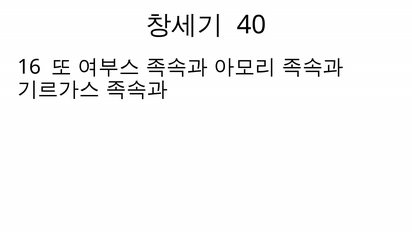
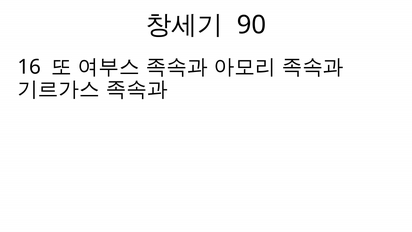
40: 40 -> 90 (252, 25)
